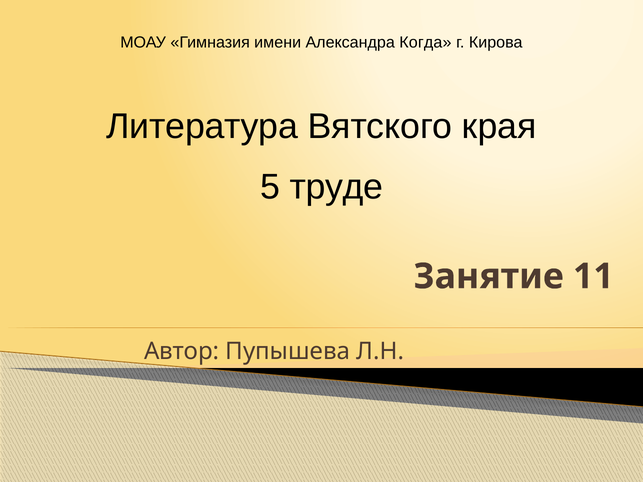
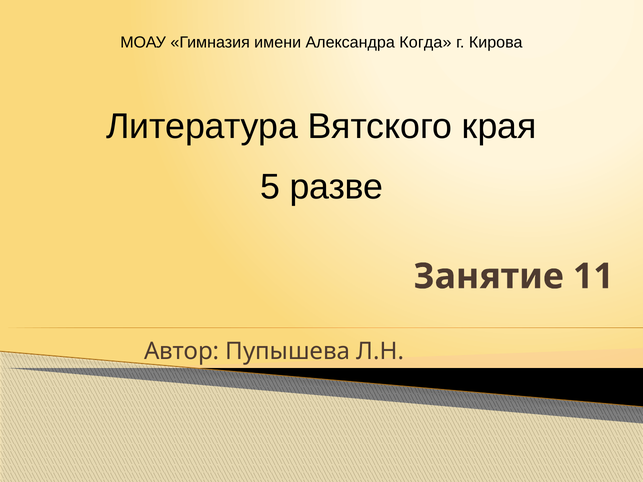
труде: труде -> разве (336, 187)
